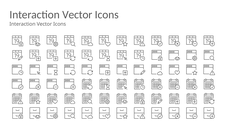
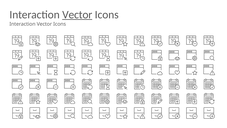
Vector underline: none -> present (77, 15)
